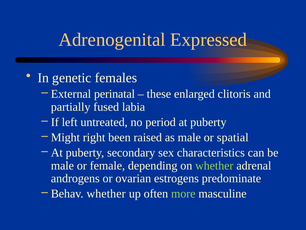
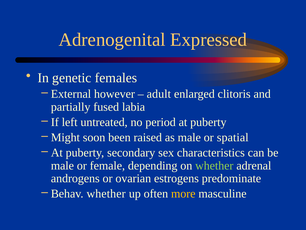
perinatal: perinatal -> however (114, 94)
these: these -> adult (159, 94)
right: right -> soon (94, 137)
more colour: light green -> yellow (183, 193)
